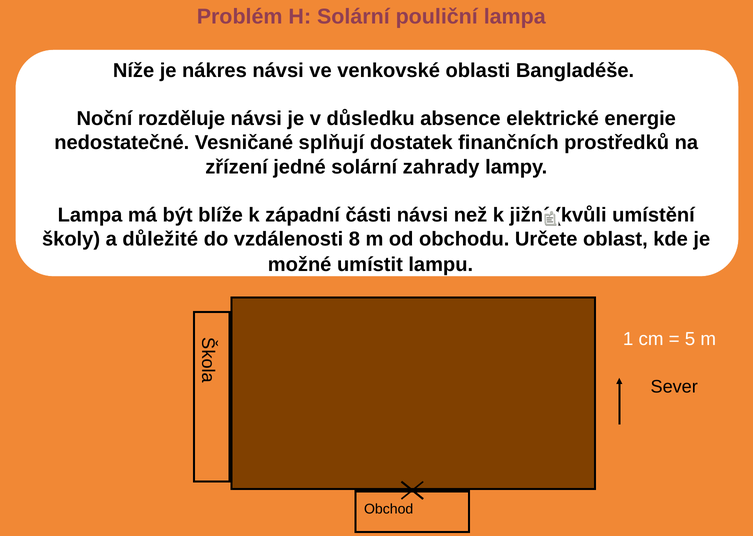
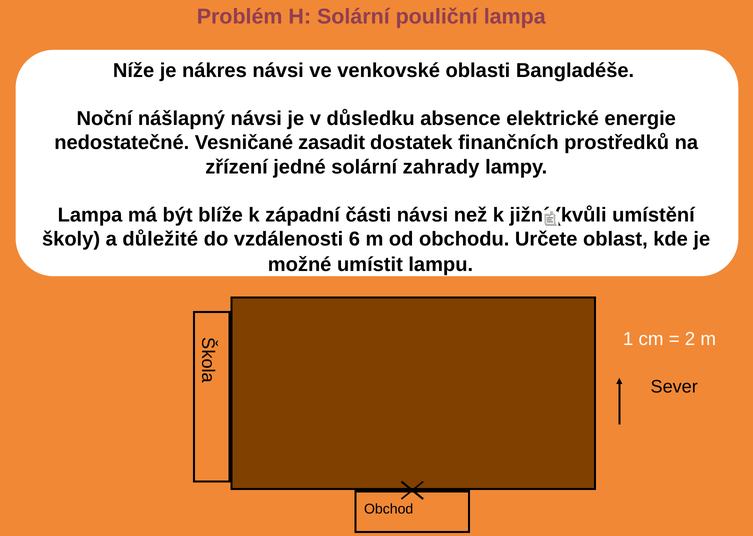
rozděluje: rozděluje -> nášlapný (181, 119)
splňují: splňují -> zasadit (332, 143)
8: 8 -> 6 (354, 239)
5: 5 -> 2 (690, 339)
